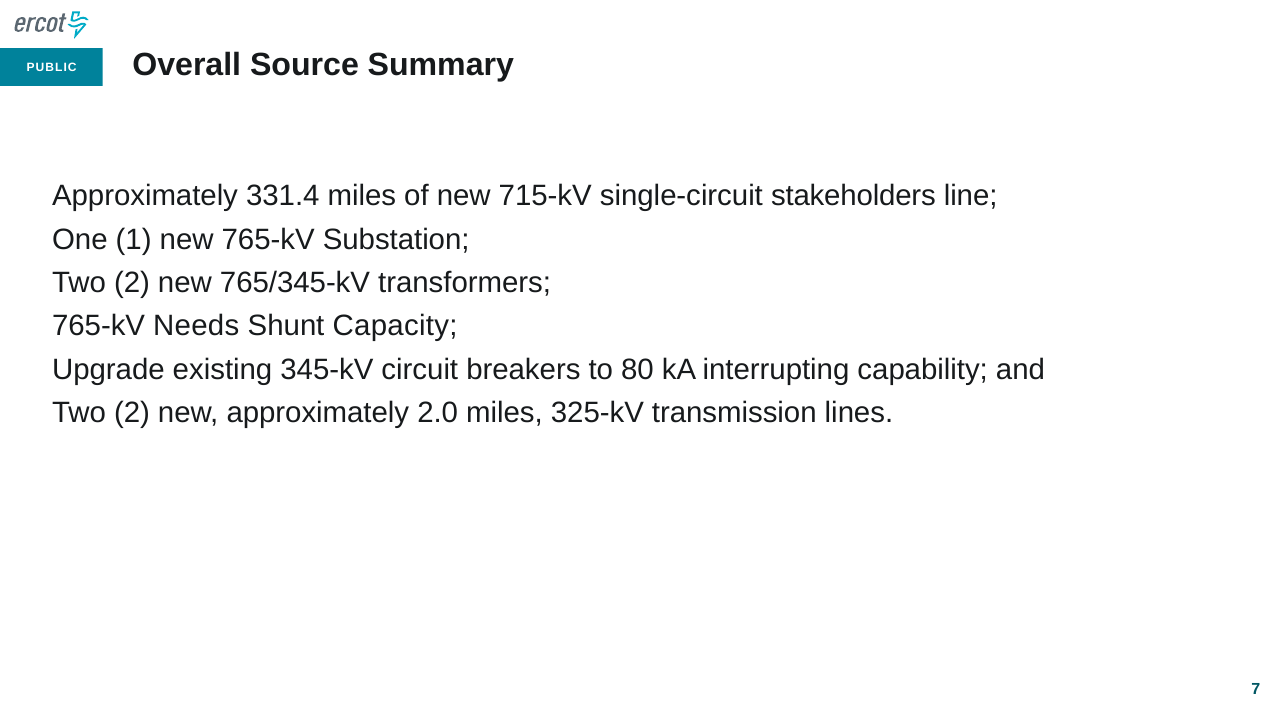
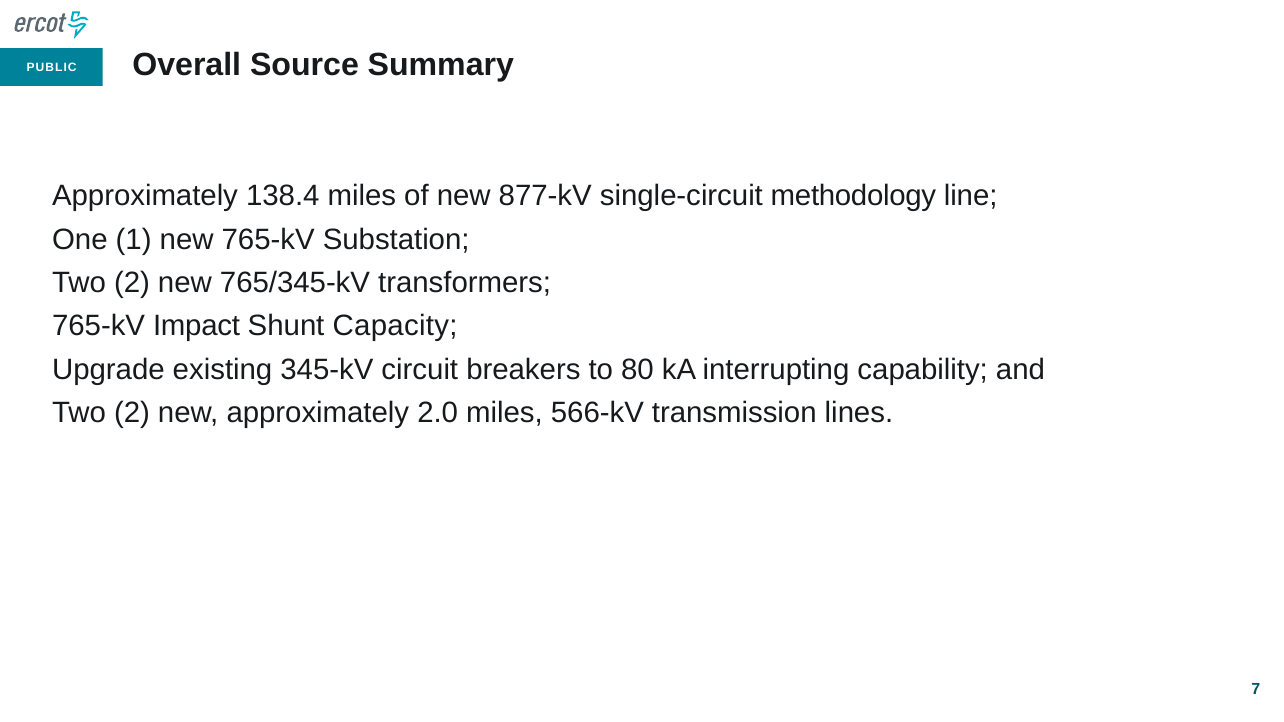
331.4: 331.4 -> 138.4 (283, 196)
715-kV: 715-kV -> 877-kV (545, 196)
stakeholders: stakeholders -> methodology (853, 196)
Needs: Needs -> Impact (197, 326)
325-kV: 325-kV -> 566-kV (597, 413)
